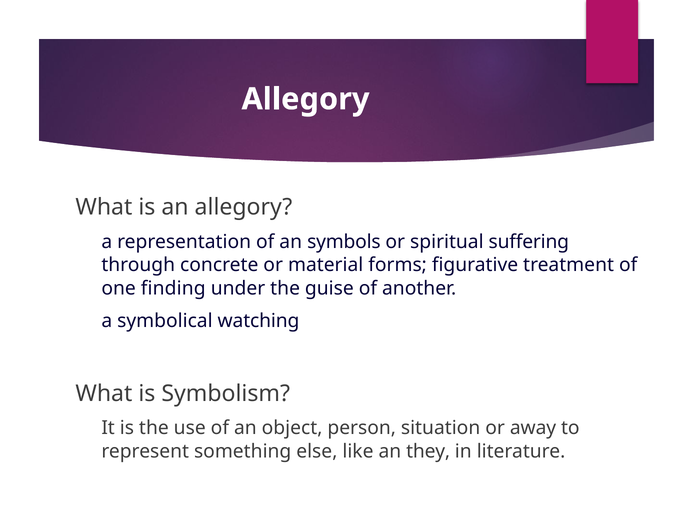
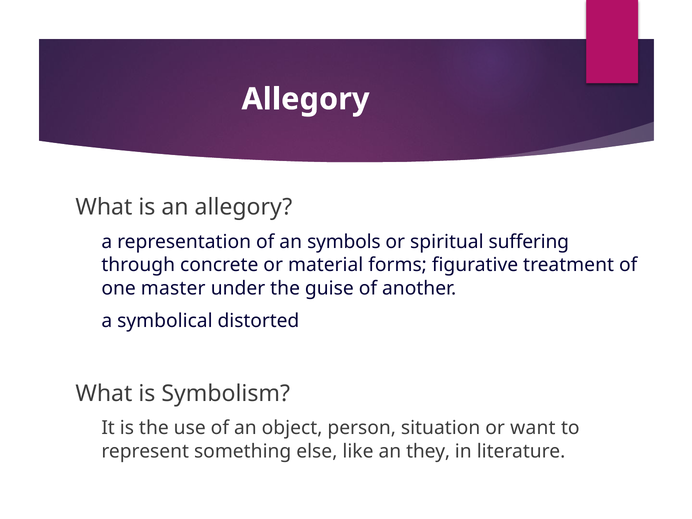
finding: finding -> master (173, 288)
watching: watching -> distorted (258, 321)
away: away -> want (533, 428)
